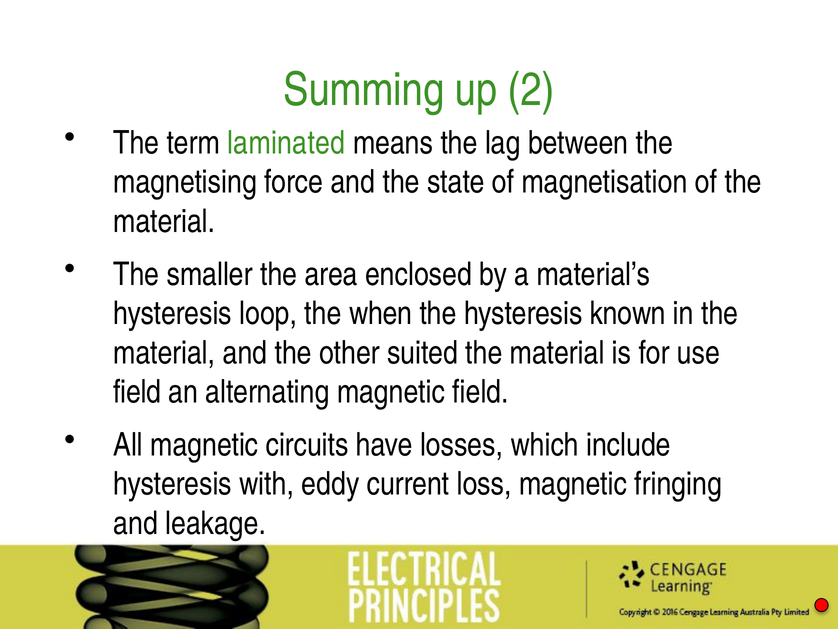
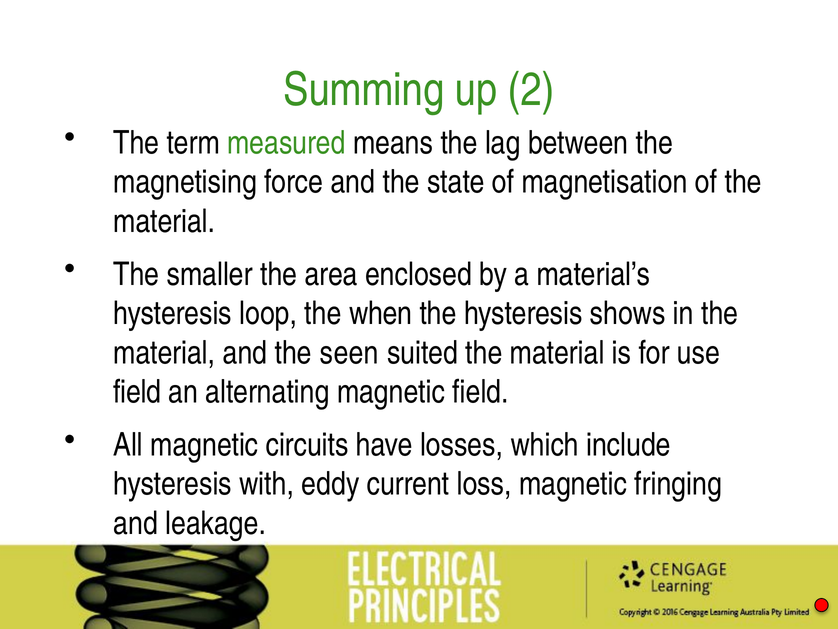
laminated: laminated -> measured (286, 143)
known: known -> shows (628, 313)
other: other -> seen (349, 352)
